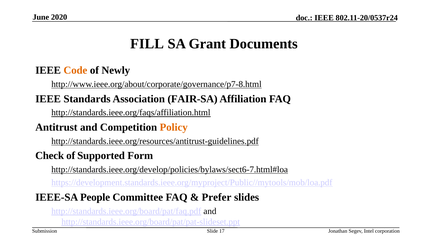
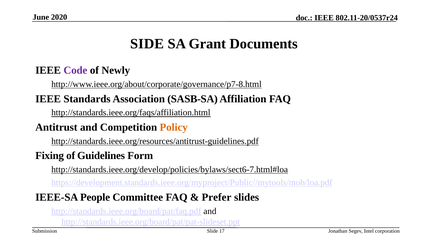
FILL: FILL -> SIDE (147, 44)
Code colour: orange -> purple (75, 70)
FAIR-SA: FAIR-SA -> SASB-SA (193, 99)
Check: Check -> Fixing (50, 156)
Supported: Supported -> Guidelines (101, 156)
